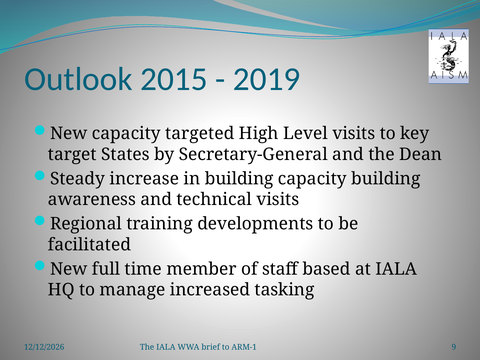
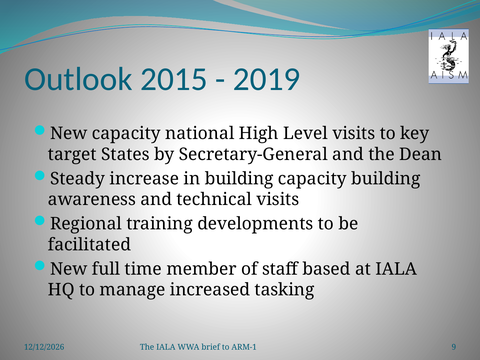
targeted: targeted -> national (200, 134)
